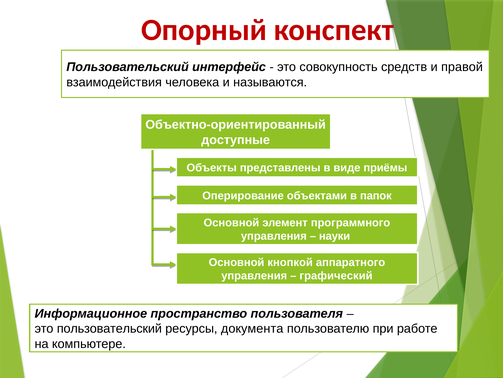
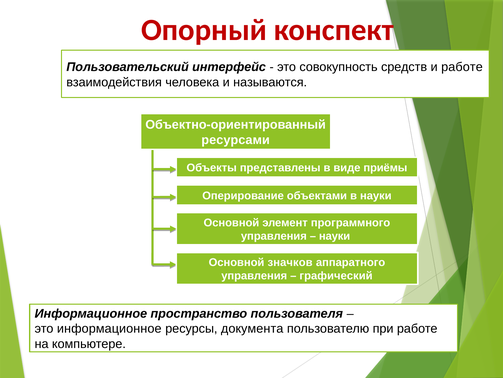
и правой: правой -> работе (462, 67)
доступные: доступные -> ресурсами (236, 140)
в папок: папок -> науки (376, 195)
кнопкой: кнопкой -> значков (290, 262)
это пользовательский: пользовательский -> информационное (109, 328)
